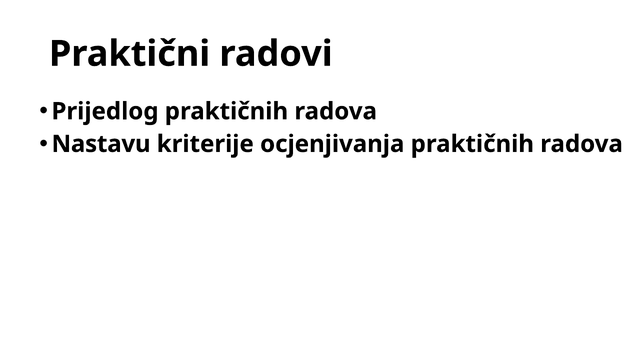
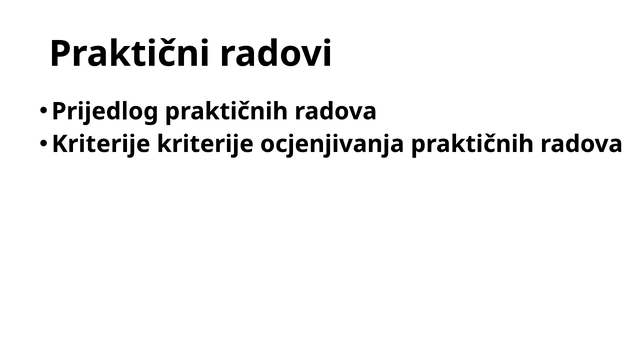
Nastavu: Nastavu -> Kriterije (101, 144)
